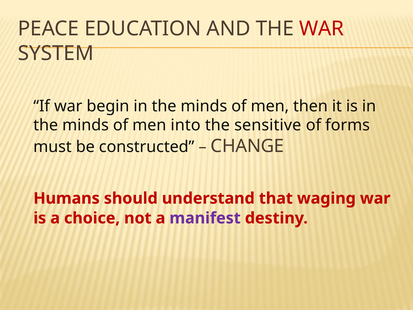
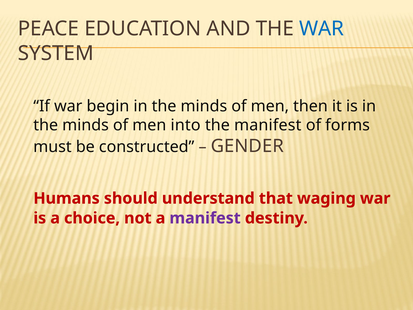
WAR colour: red -> blue (322, 29)
the sensitive: sensitive -> manifest (268, 125)
CHANGE: CHANGE -> GENDER (247, 146)
